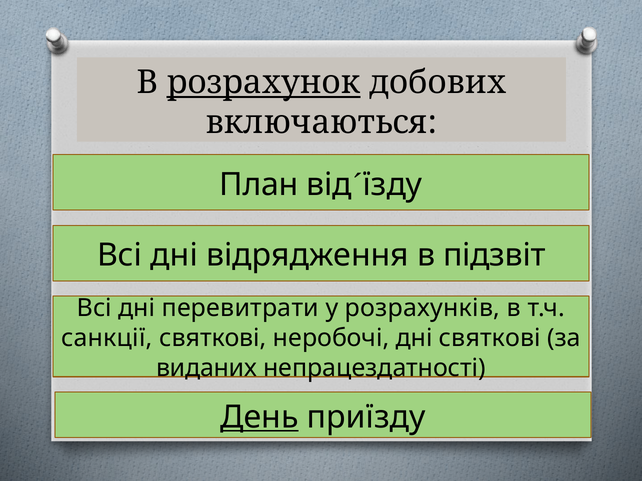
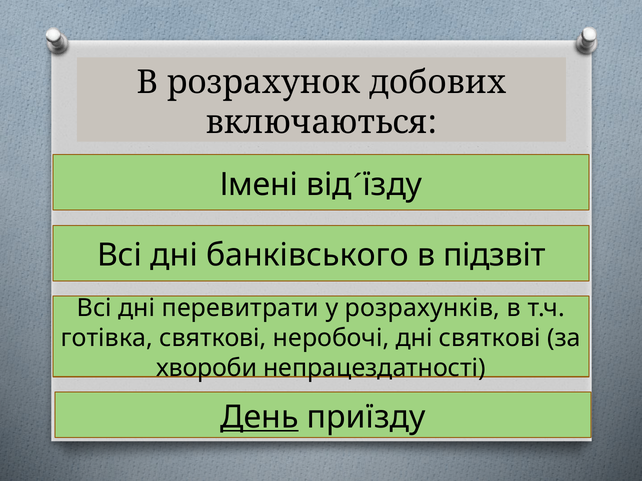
розрахунок underline: present -> none (264, 83)
План: План -> Імені (259, 185)
відрядження: відрядження -> банківського (307, 256)
санкції: санкції -> готівка (107, 339)
виданих: виданих -> хвороби (207, 368)
